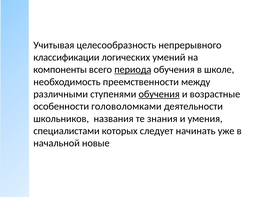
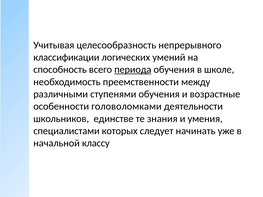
компоненты: компоненты -> способность (60, 70)
обучения underline: present -> none (159, 94)
названия: названия -> единстве (114, 119)
новые: новые -> классу (96, 143)
